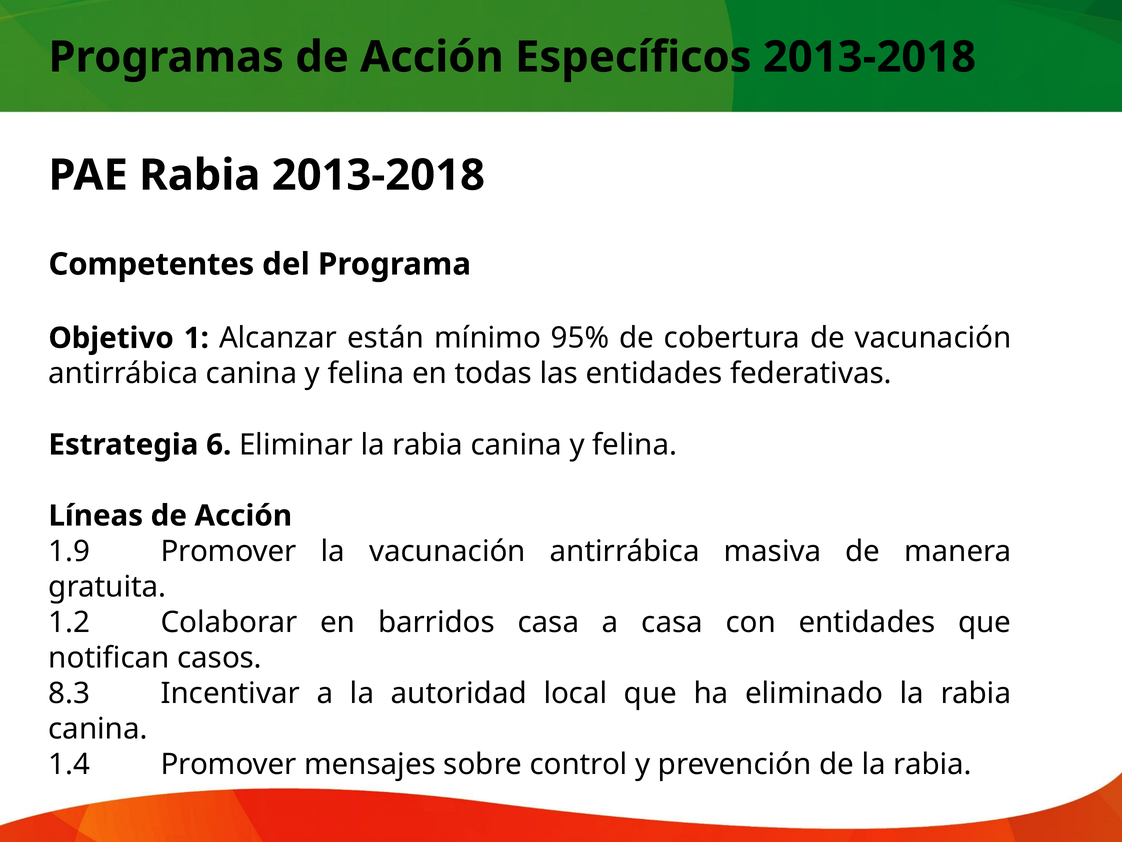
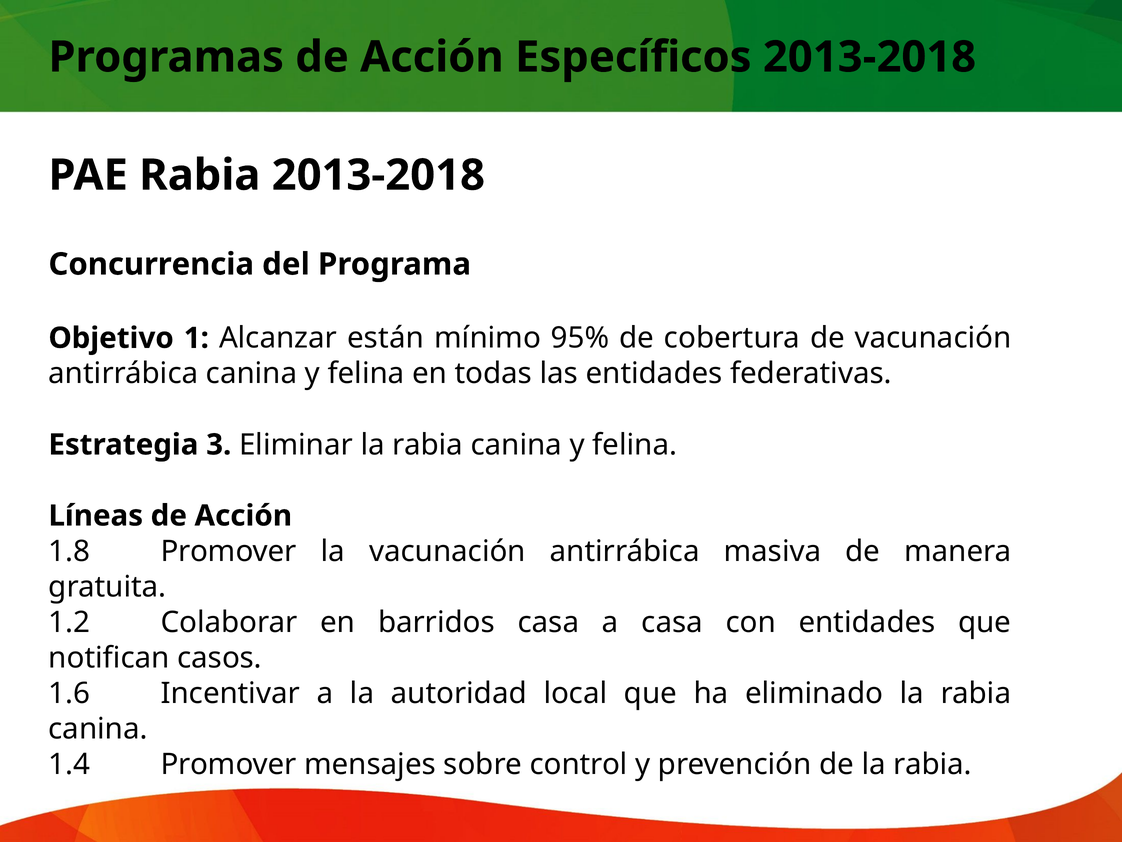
Competentes: Competentes -> Concurrencia (151, 264)
6: 6 -> 3 (219, 444)
1.9: 1.9 -> 1.8 (69, 551)
8.3: 8.3 -> 1.6 (69, 693)
